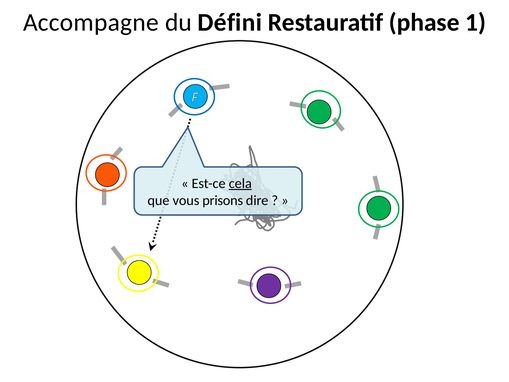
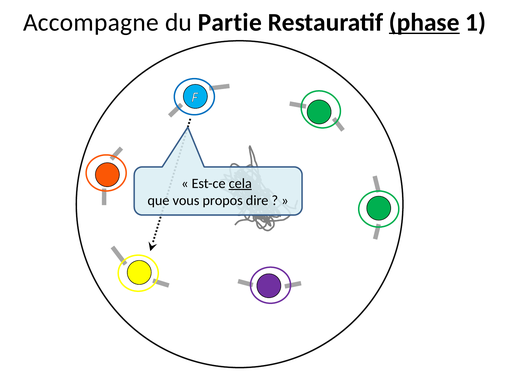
Défini: Défini -> Partie (230, 22)
phase underline: none -> present (424, 22)
prisons: prisons -> propos (223, 200)
